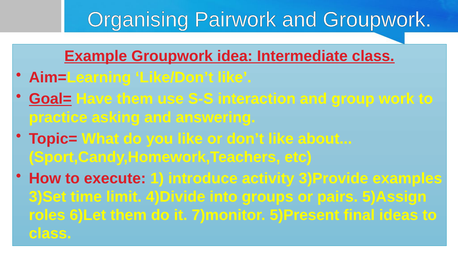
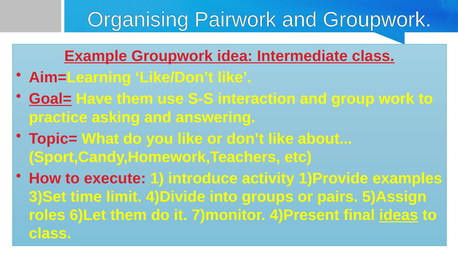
3)Provide: 3)Provide -> 1)Provide (334, 178)
5)Present: 5)Present -> 4)Present (305, 215)
ideas underline: none -> present (399, 215)
